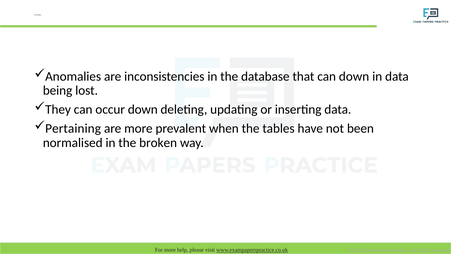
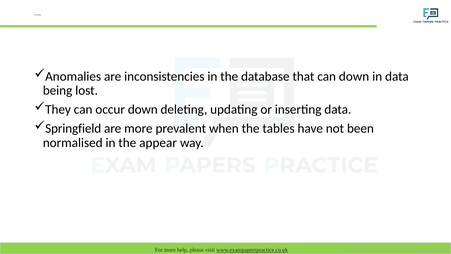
Pertaining: Pertaining -> Springfield (73, 128)
broken: broken -> appear (158, 142)
